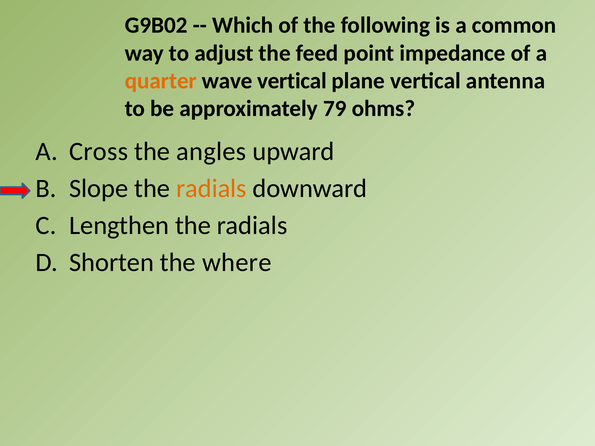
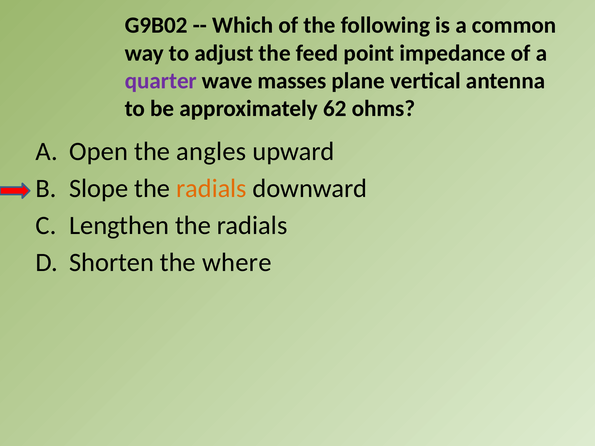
quarter colour: orange -> purple (161, 81)
wave vertical: vertical -> masses (292, 81)
79: 79 -> 62 (335, 109)
Cross: Cross -> Open (99, 152)
